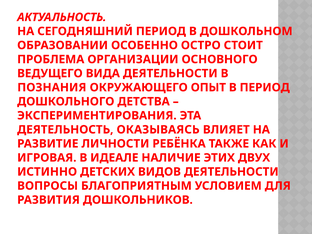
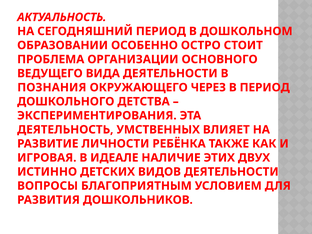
ОПЫТ: ОПЫТ -> ЧЕРЕЗ (208, 87)
ОКАЗЫВАЯСЬ: ОКАЗЫВАЯСЬ -> УМСТВЕННЫХ (158, 130)
